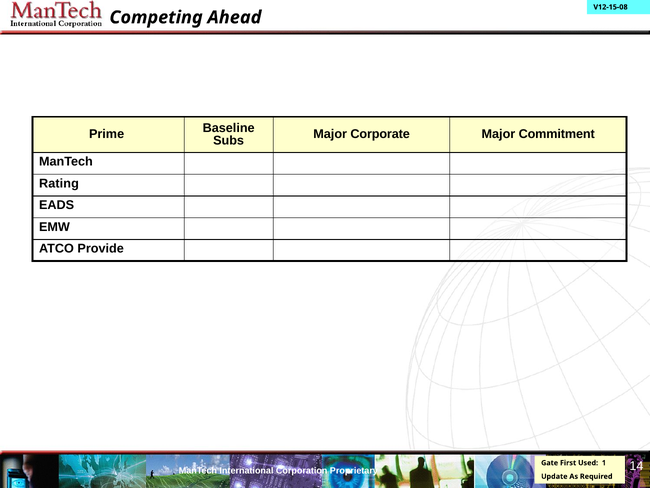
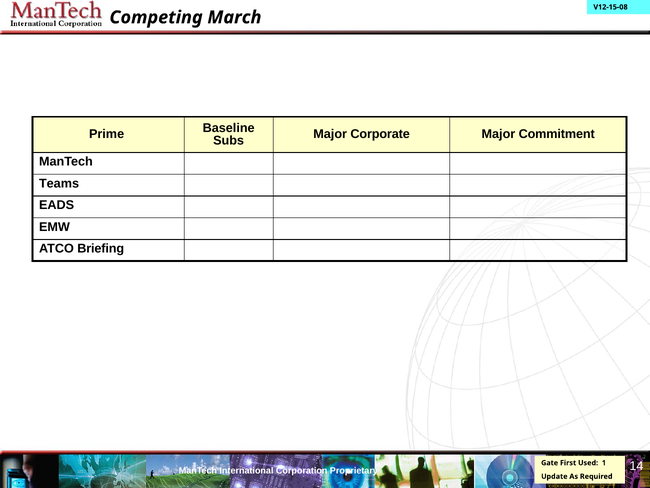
Ahead: Ahead -> March (234, 17)
Rating: Rating -> Teams (59, 183)
Provide: Provide -> Briefing (101, 248)
